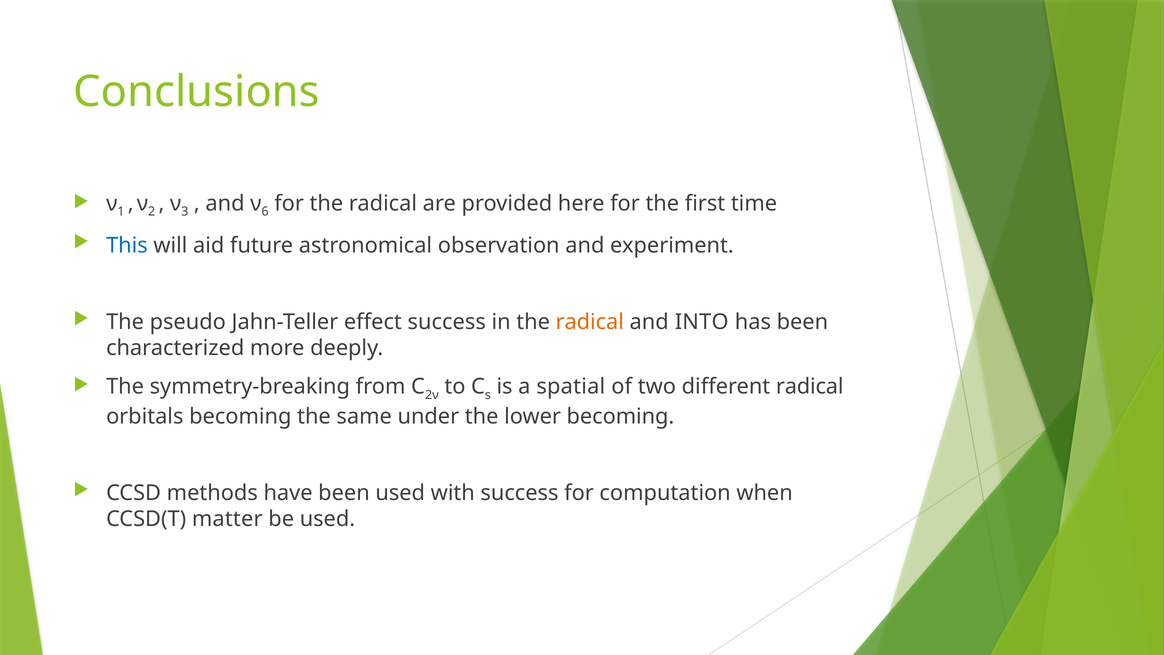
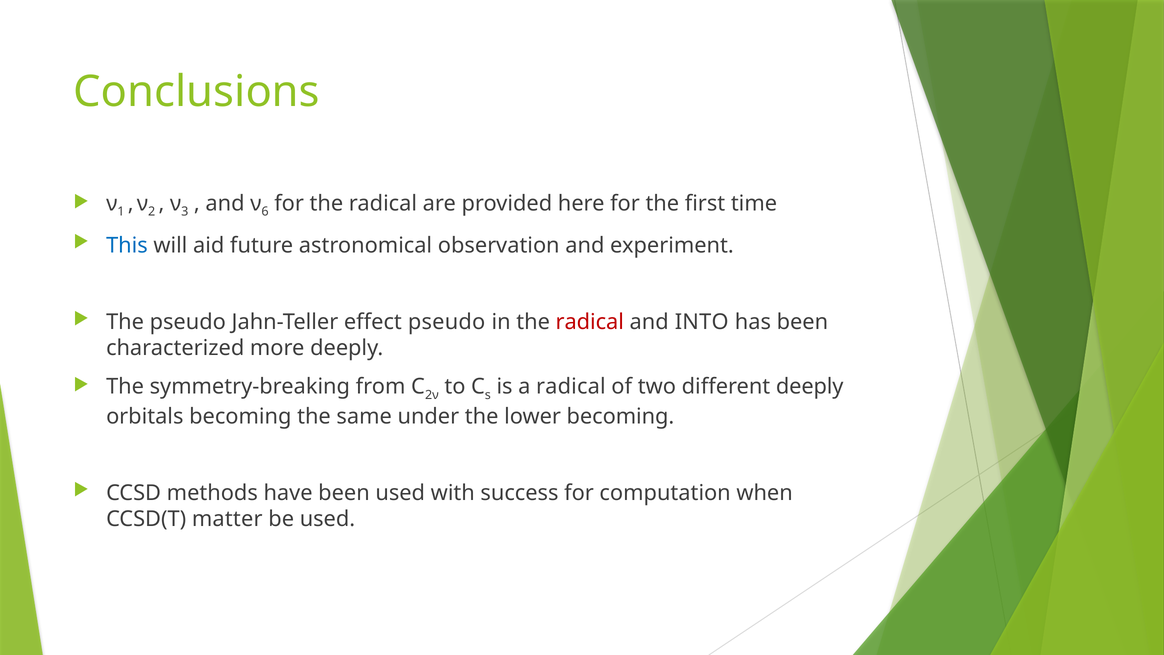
effect success: success -> pseudo (447, 322)
radical colour: orange -> red (590, 322)
a spatial: spatial -> radical (571, 386)
different radical: radical -> deeply (810, 386)
